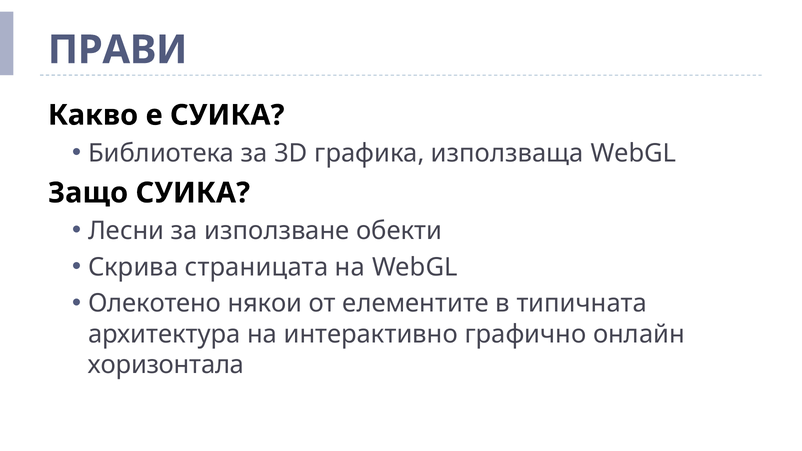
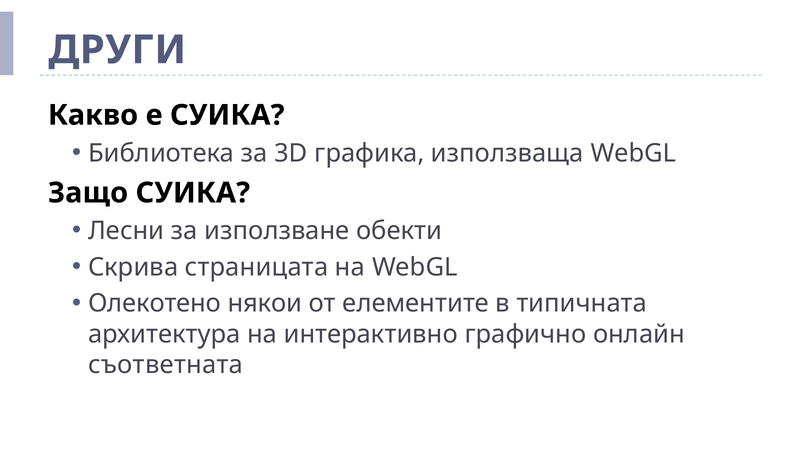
ПРАВИ: ПРАВИ -> ДРУГИ (117, 50)
хоризонтала: хоризонтала -> съответната (166, 365)
